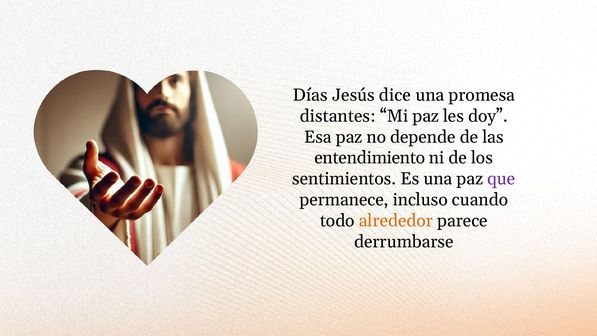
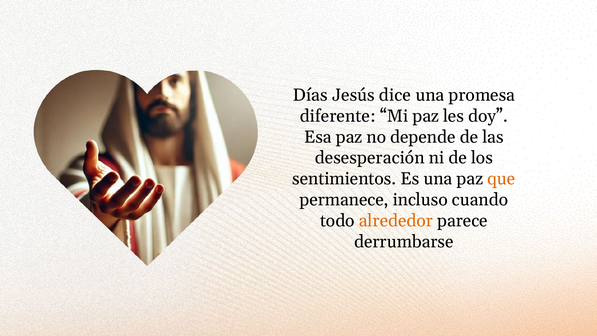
distantes: distantes -> diferente (338, 116)
entendimiento: entendimiento -> desesperación (370, 158)
que colour: purple -> orange (501, 179)
